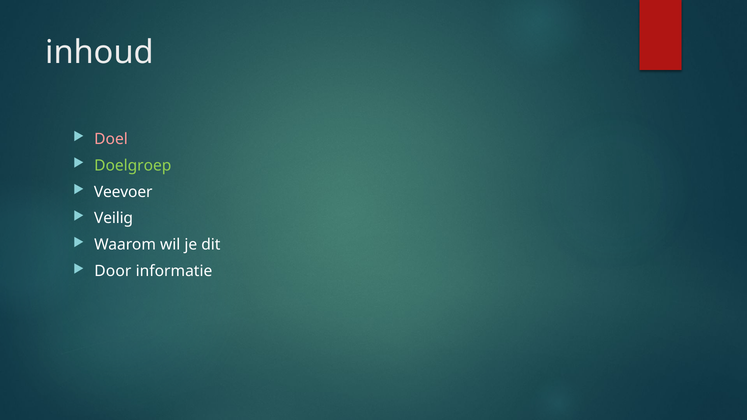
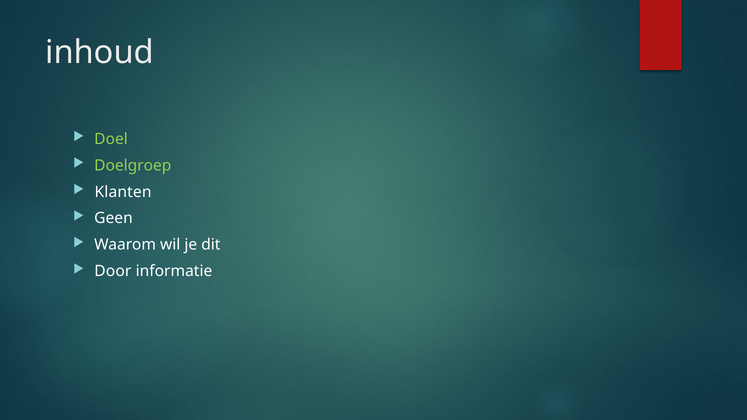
Doel colour: pink -> light green (111, 139)
Veevoer: Veevoer -> Klanten (123, 192)
Veilig: Veilig -> Geen (113, 218)
